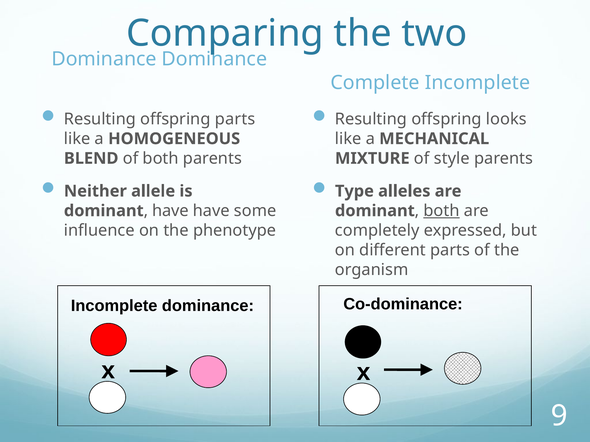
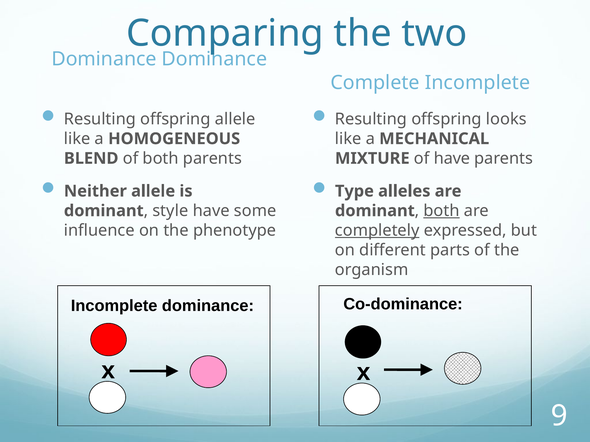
offspring parts: parts -> allele (235, 119)
of style: style -> have (452, 159)
have: have -> style (170, 211)
completely underline: none -> present (377, 231)
